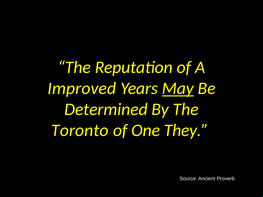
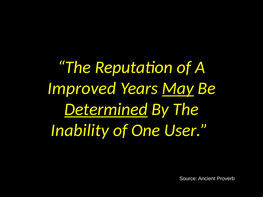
Determined underline: none -> present (106, 110)
Toronto: Toronto -> Inability (80, 131)
They: They -> User (186, 131)
